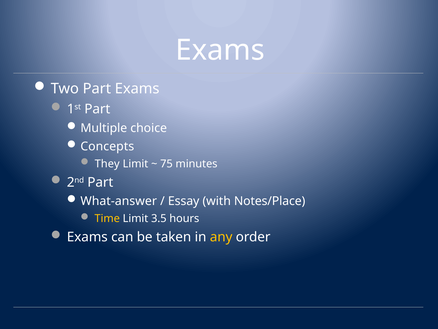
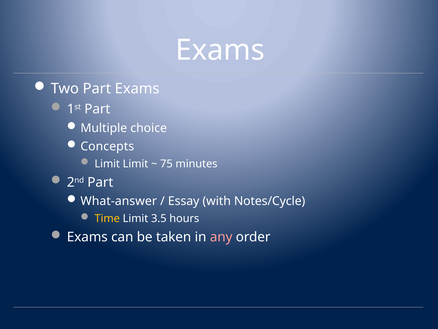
They: They -> Limit (107, 164)
Notes/Place: Notes/Place -> Notes/Cycle (270, 201)
any colour: yellow -> pink (221, 237)
